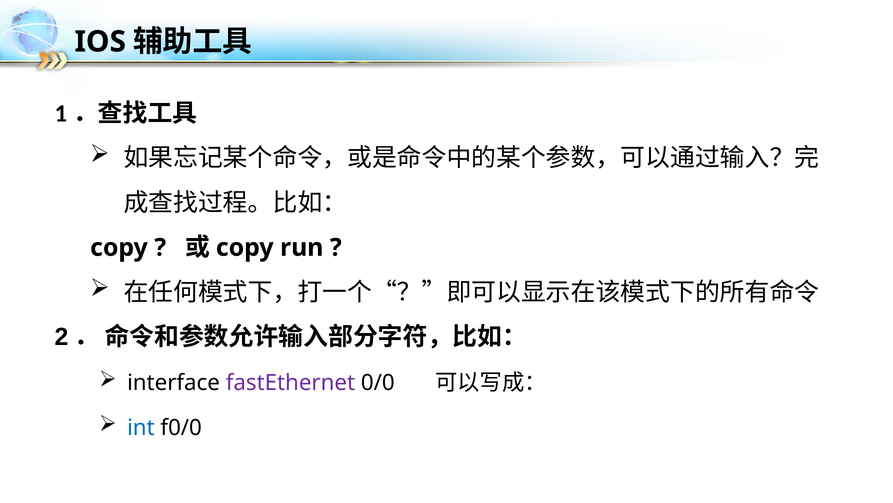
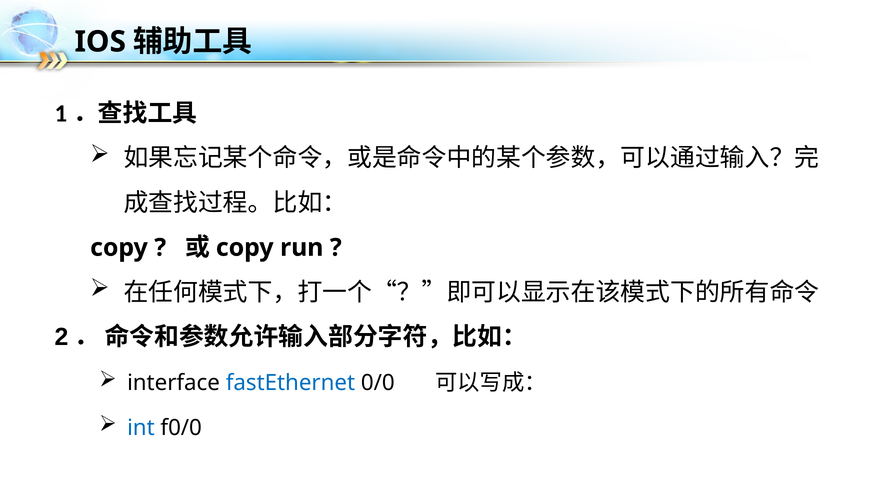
fastEthernet colour: purple -> blue (290, 383)
